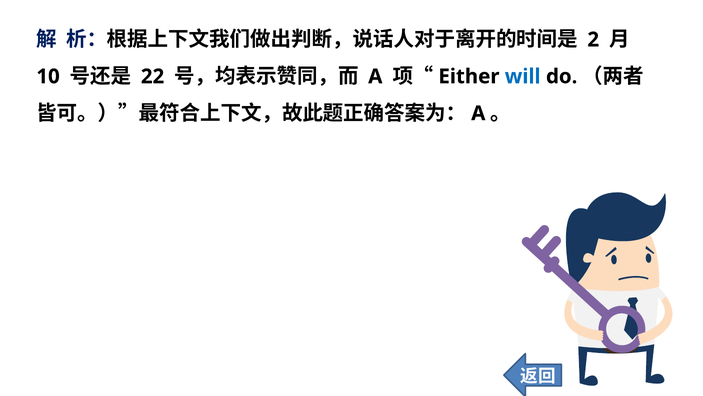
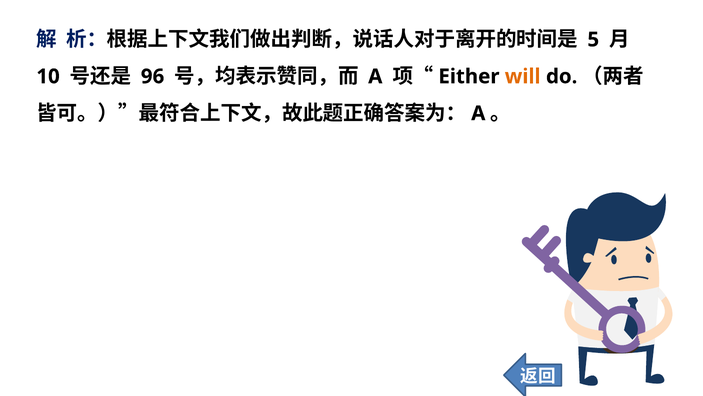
2: 2 -> 5 (593, 40)
22: 22 -> 96 (153, 76)
will colour: blue -> orange (523, 76)
